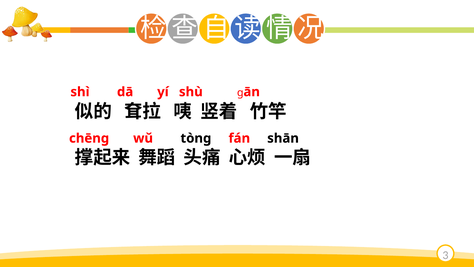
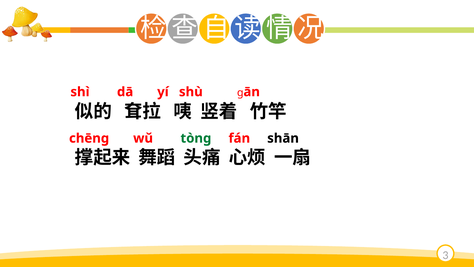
tòng colour: black -> green (196, 138)
